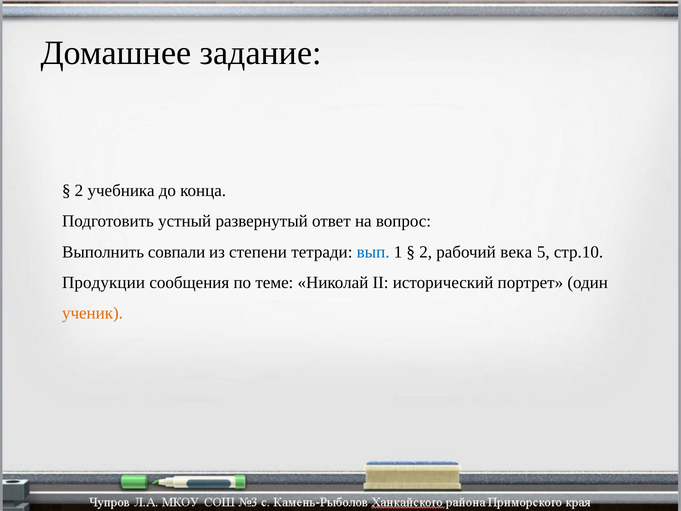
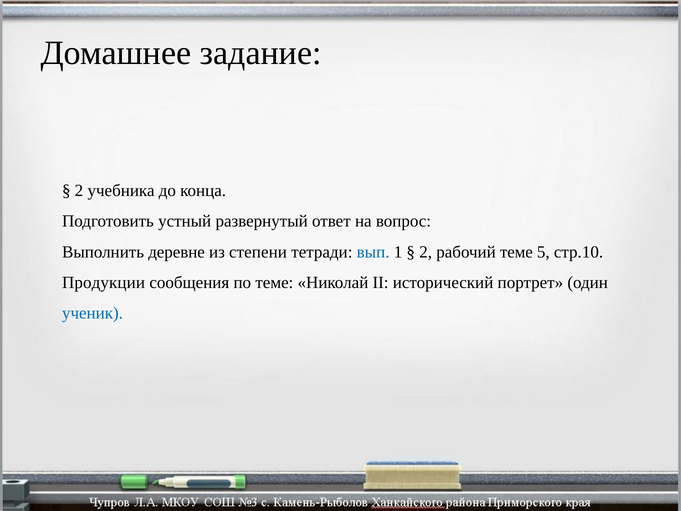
совпали: совпали -> деревне (177, 252)
рабочий века: века -> теме (516, 252)
ученик colour: orange -> blue (93, 313)
